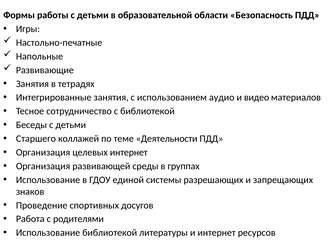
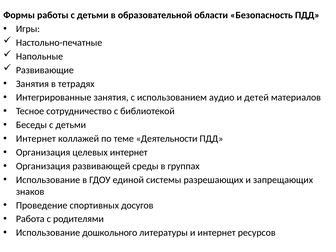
видео: видео -> детей (256, 97)
Старшего: Старшего -> Интернет (36, 139)
Использование библиотекой: библиотекой -> дошкольного (110, 233)
